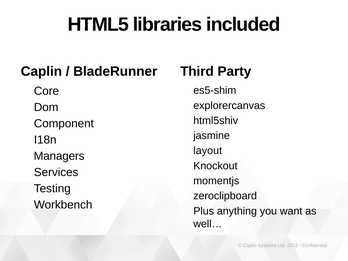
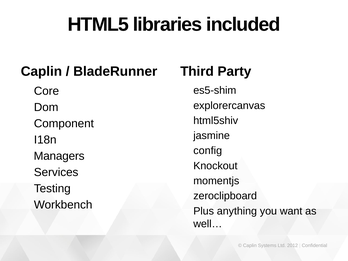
layout: layout -> config (208, 151)
